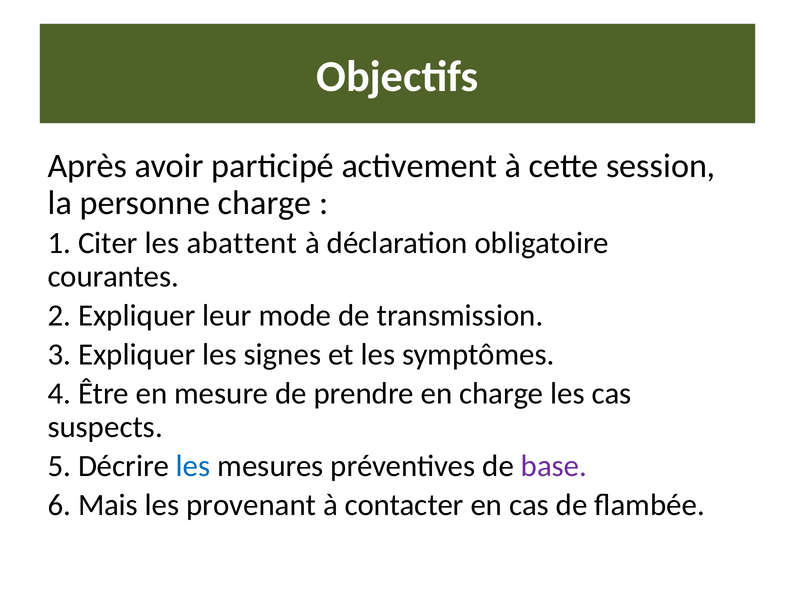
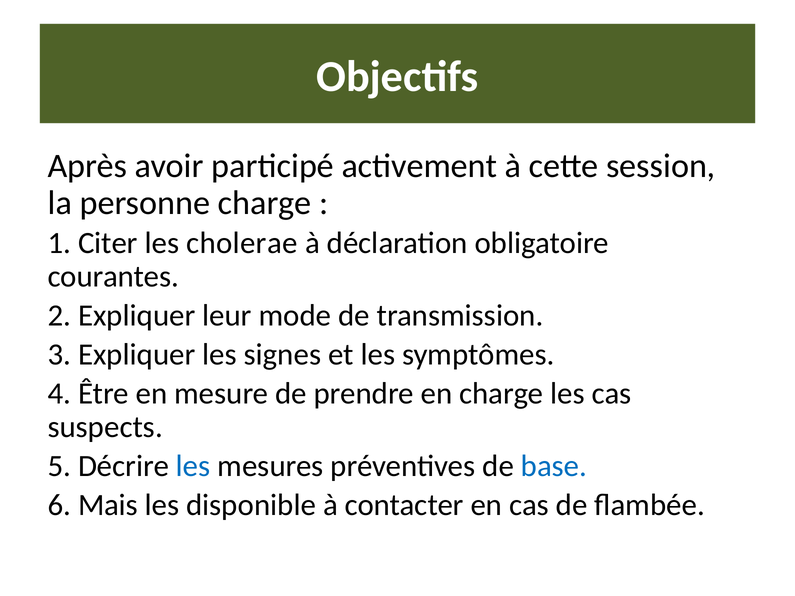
abattent: abattent -> cholerae (242, 243)
base colour: purple -> blue (554, 466)
provenant: provenant -> disponible (251, 505)
